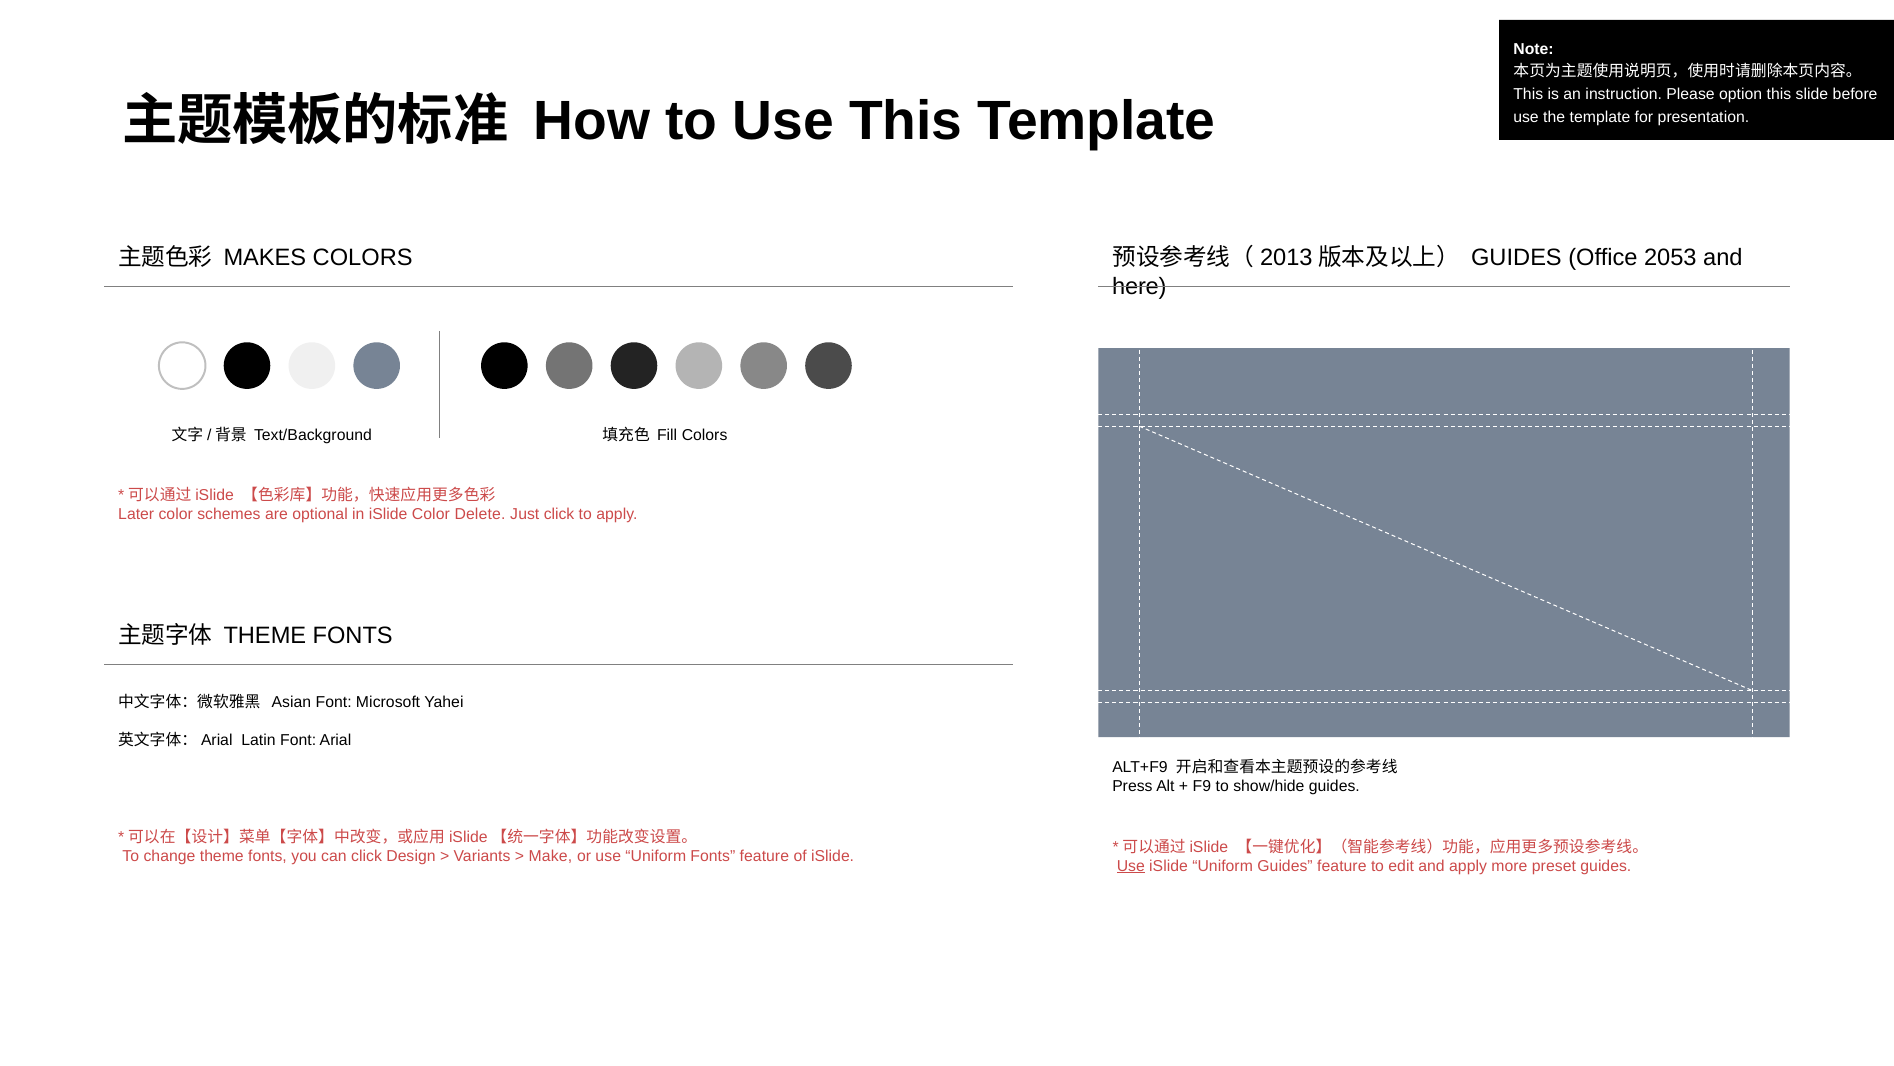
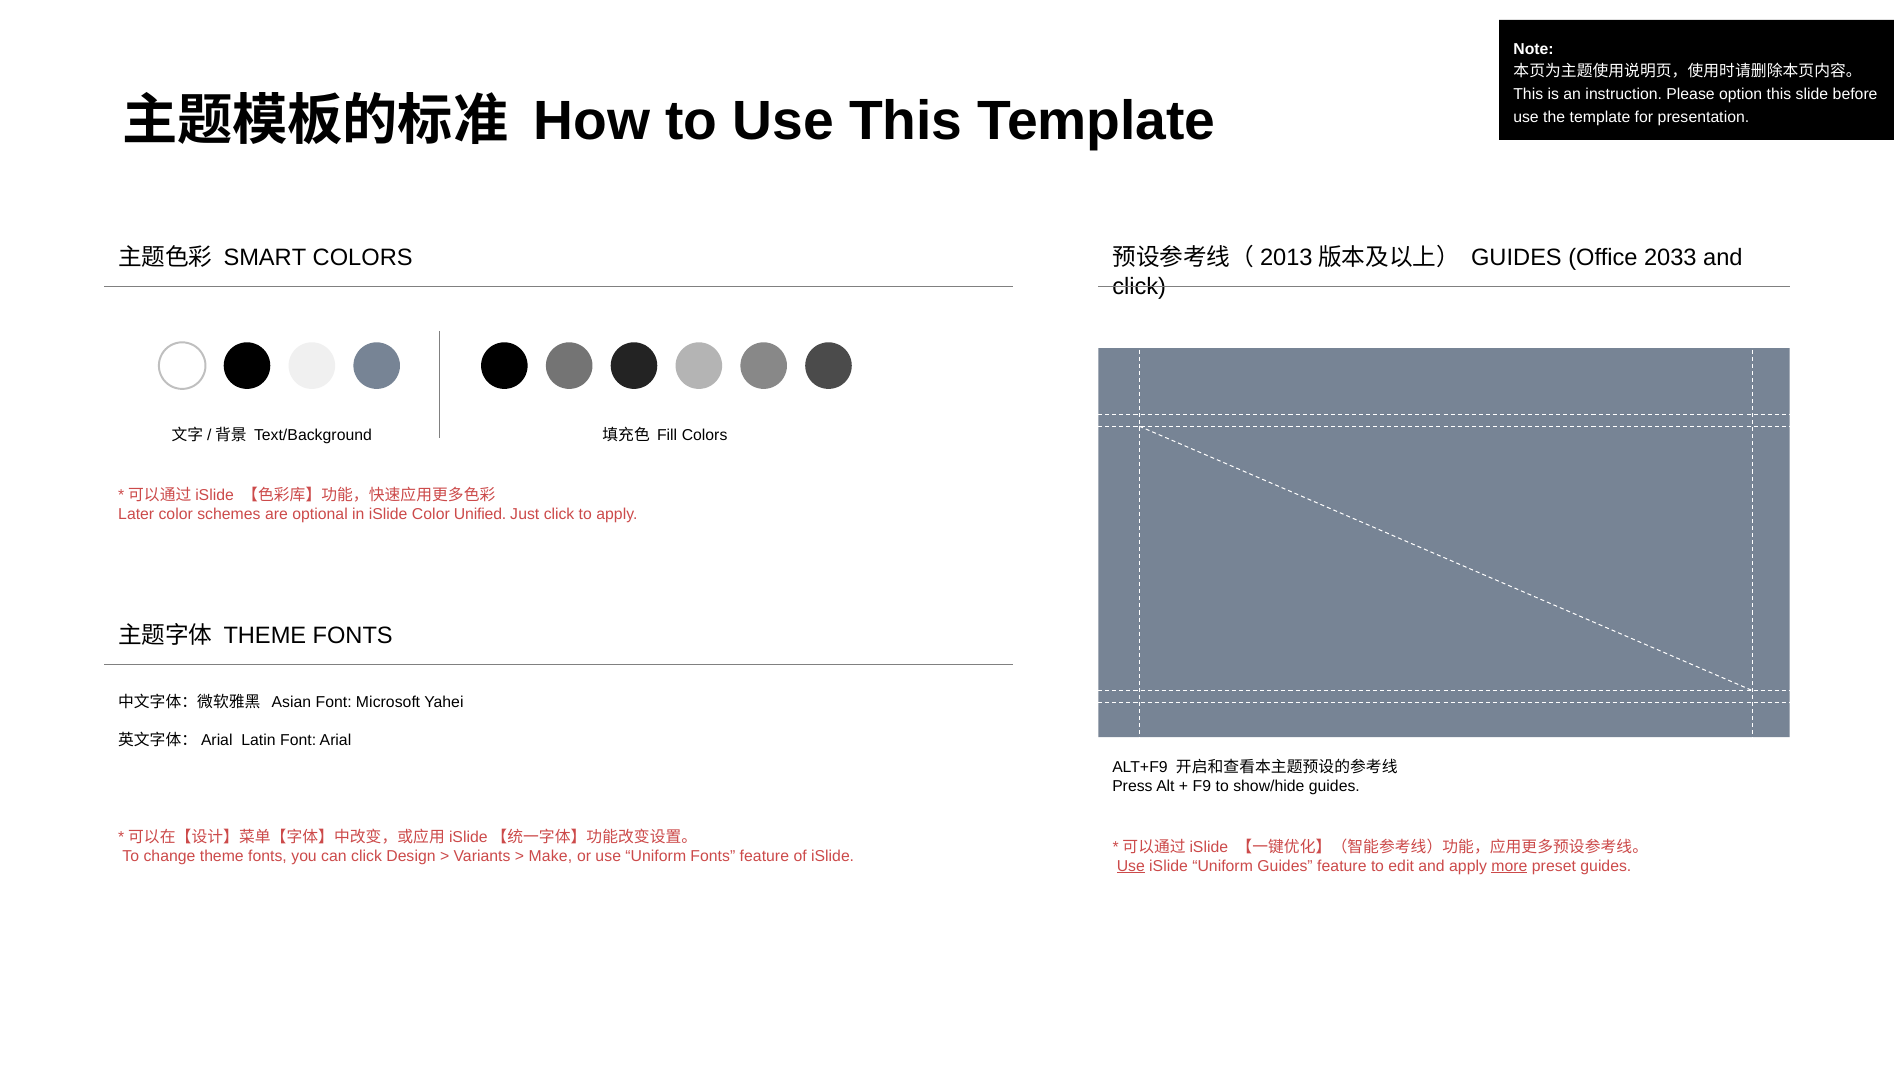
2053: 2053 -> 2033 (1670, 258)
MAKES: MAKES -> SMART (265, 258)
here: here -> click (1139, 286)
Delete: Delete -> Unified (480, 514)
more underline: none -> present (1509, 866)
